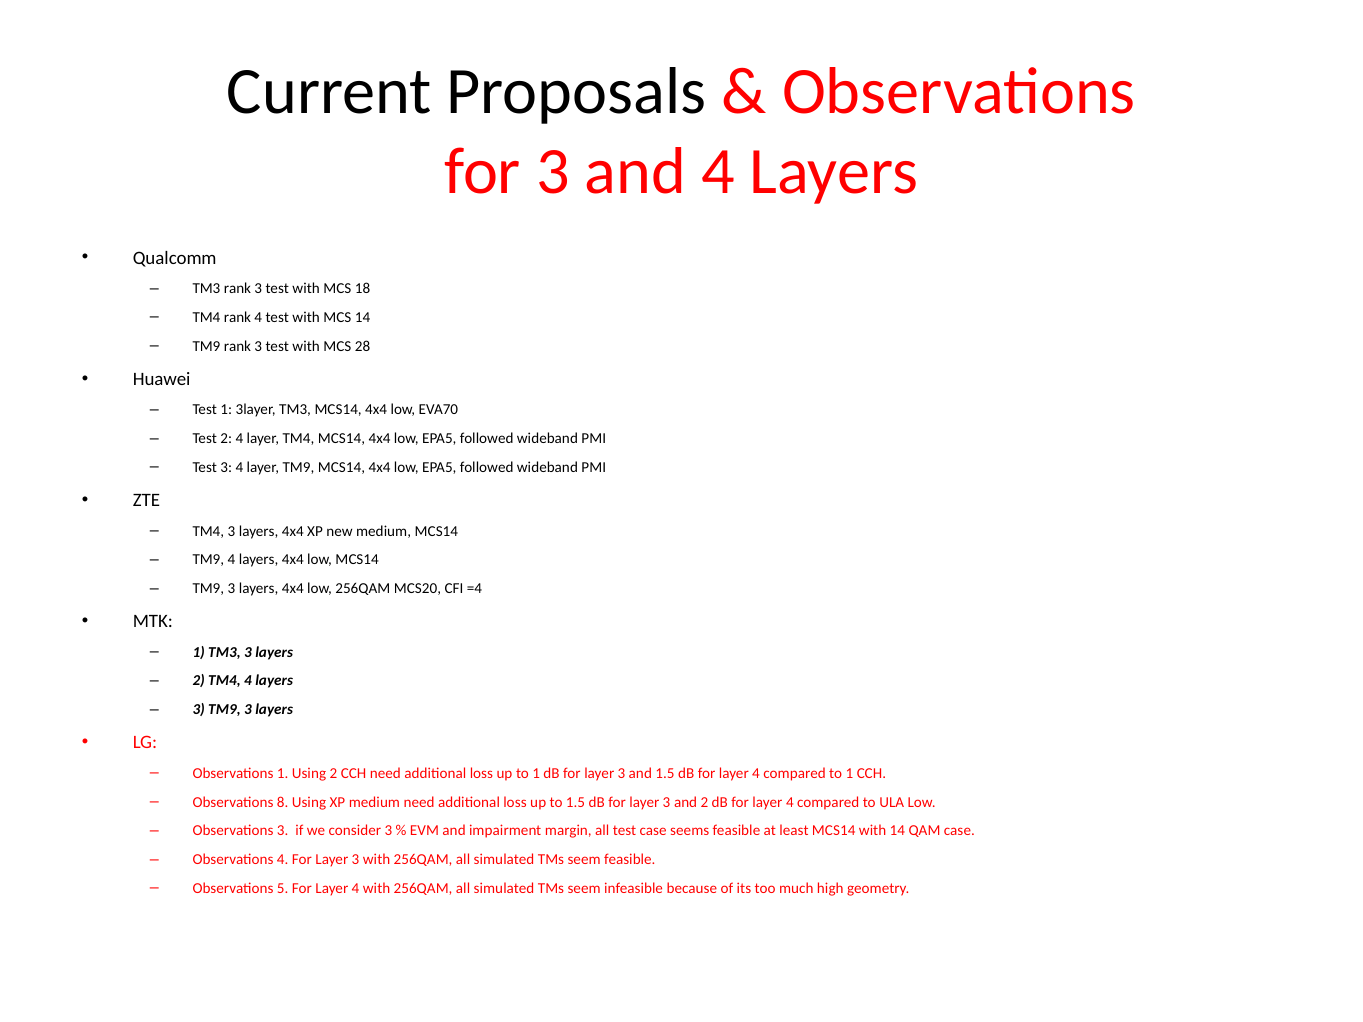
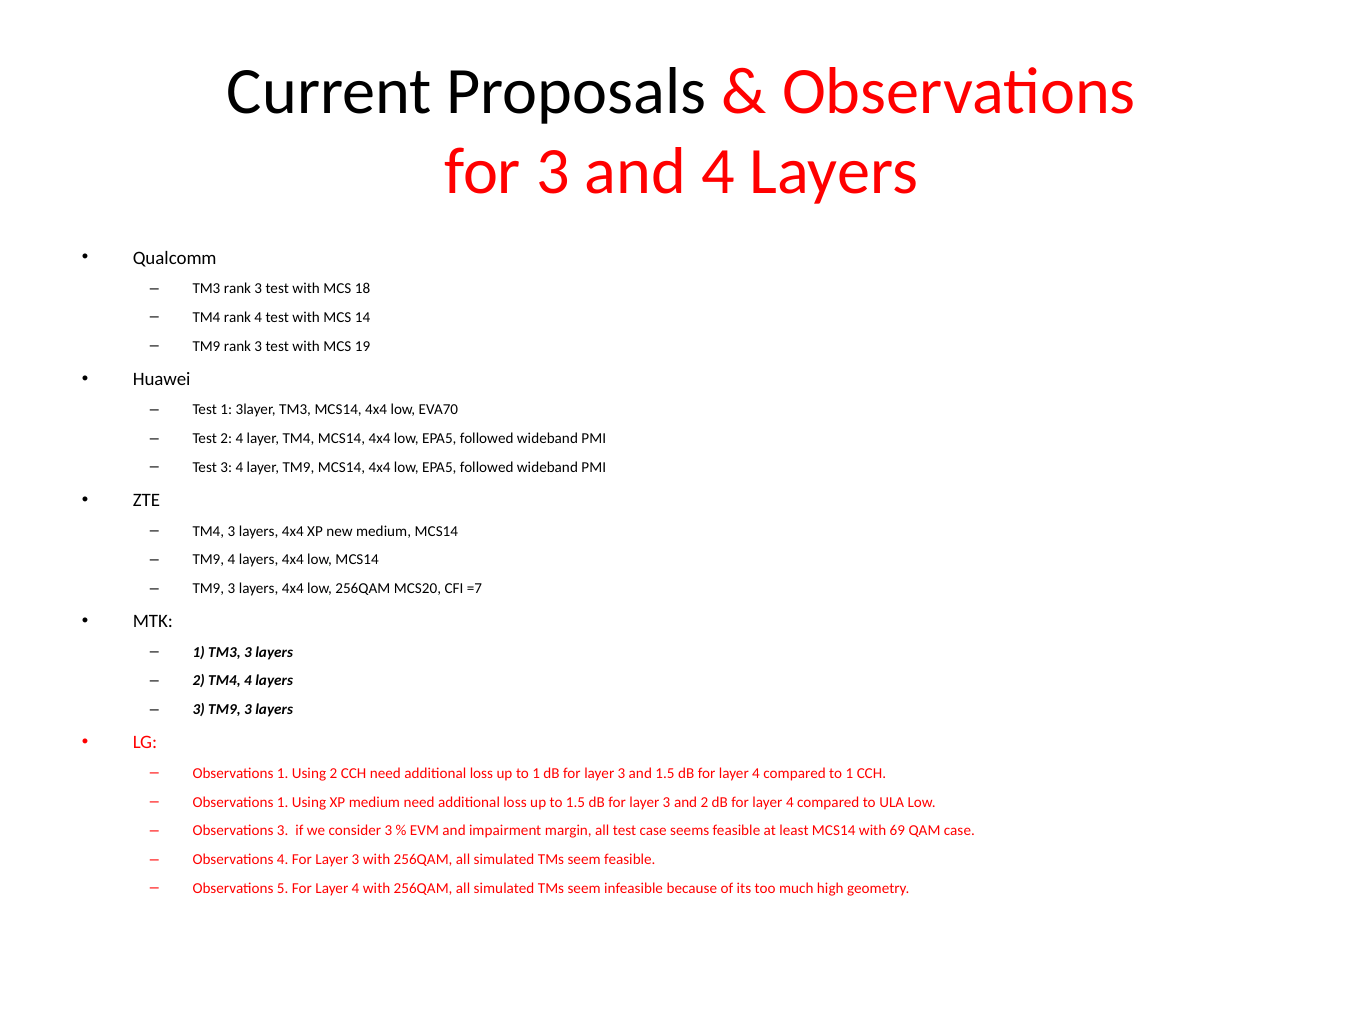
28: 28 -> 19 (363, 346)
=4: =4 -> =7 (475, 589)
8: 8 -> 1 (283, 802)
with 14: 14 -> 69 (897, 831)
